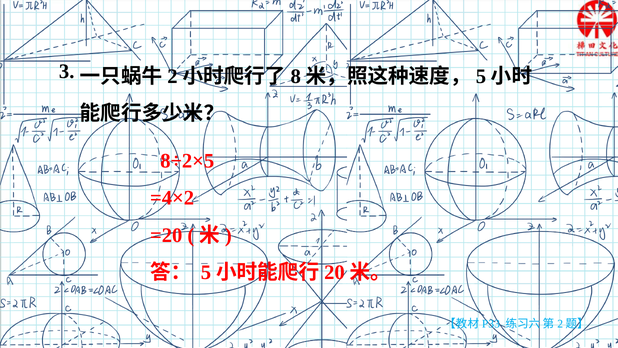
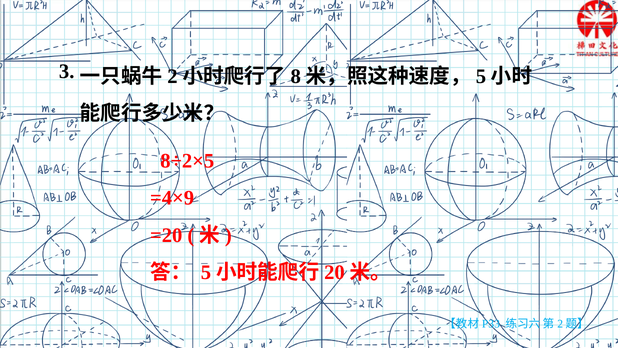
=4×2: =4×2 -> =4×9 (172, 198)
